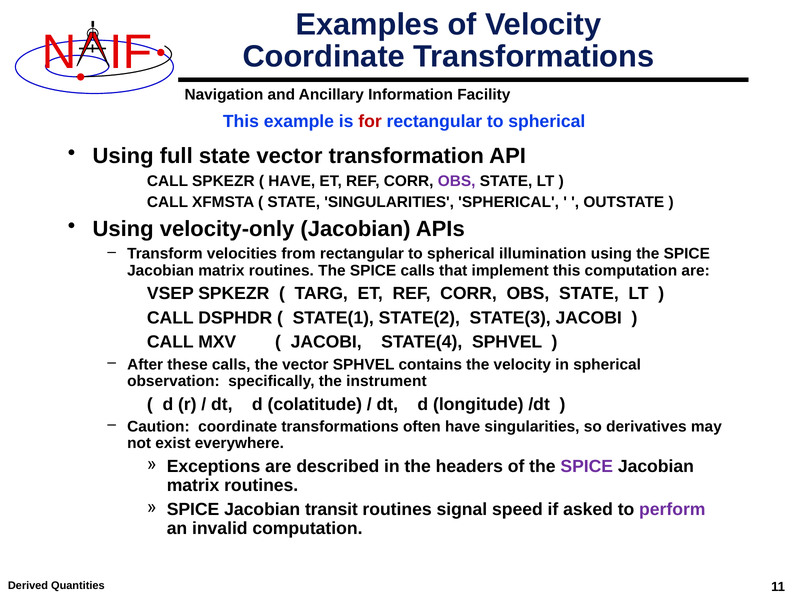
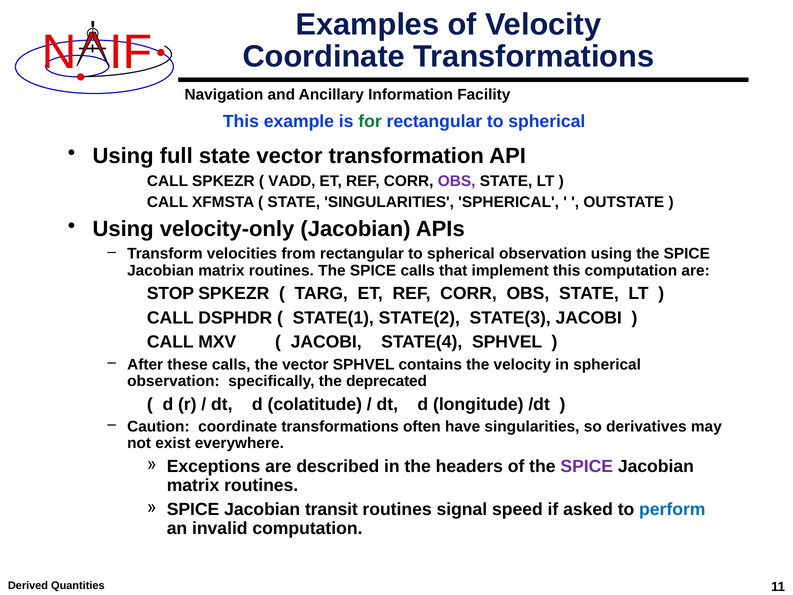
for colour: red -> green (370, 121)
HAVE: HAVE -> VADD (292, 181)
to spherical illumination: illumination -> observation (543, 254)
VSEP: VSEP -> STOP (170, 294)
instrument: instrument -> deprecated (387, 381)
perform colour: purple -> blue (672, 510)
